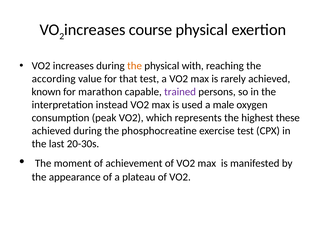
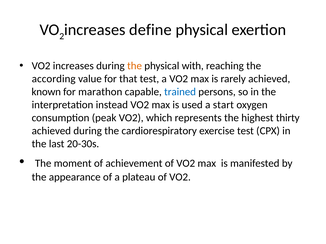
course: course -> define (150, 30)
trained colour: purple -> blue (180, 92)
male: male -> start (223, 105)
these: these -> thirty (288, 118)
phosphocreatine: phosphocreatine -> cardiorespiratory (159, 131)
